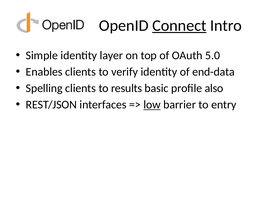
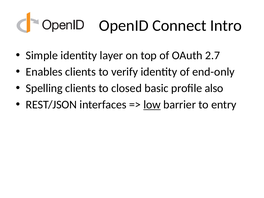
Connect underline: present -> none (179, 26)
5.0: 5.0 -> 2.7 (213, 55)
end-data: end-data -> end-only (213, 72)
results: results -> closed (127, 88)
